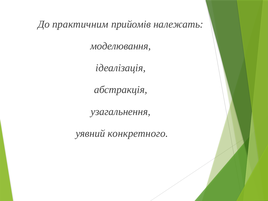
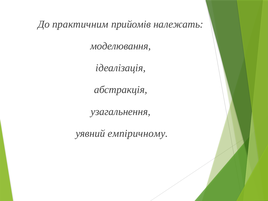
конкретного: конкретного -> емпіричному (138, 133)
